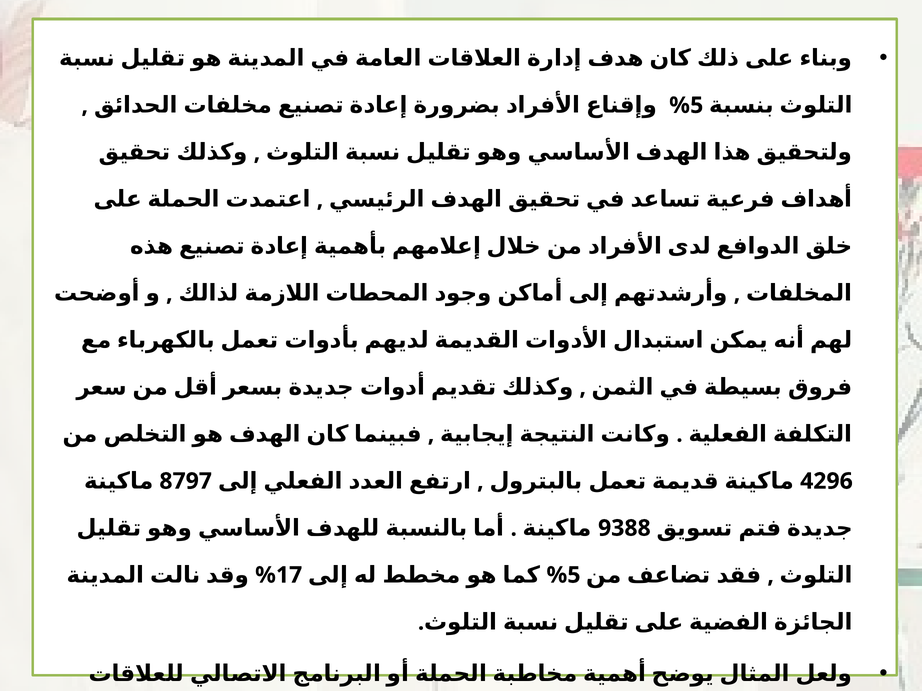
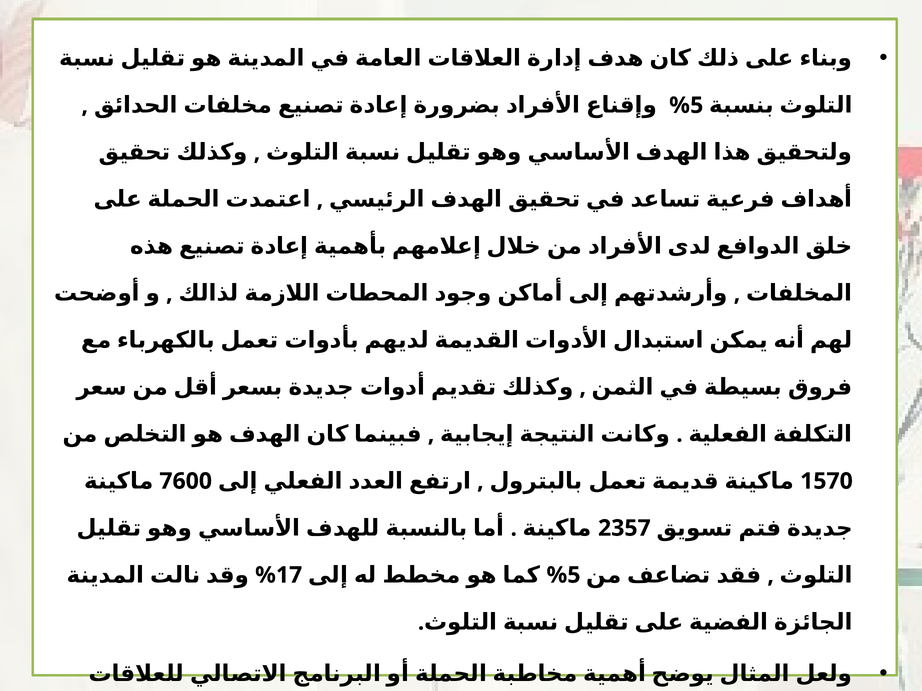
8797: 8797 -> 7600 (186, 481)
4296: 4296 -> 1570 (826, 481)
9388: 9388 -> 2357 (624, 528)
